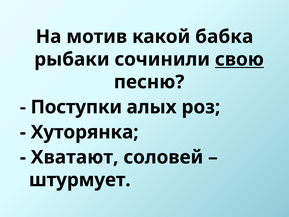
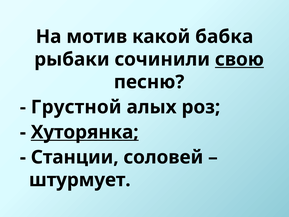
Поступки: Поступки -> Грустной (76, 107)
Хуторянка underline: none -> present (85, 132)
Хватают: Хватают -> Станции (75, 157)
